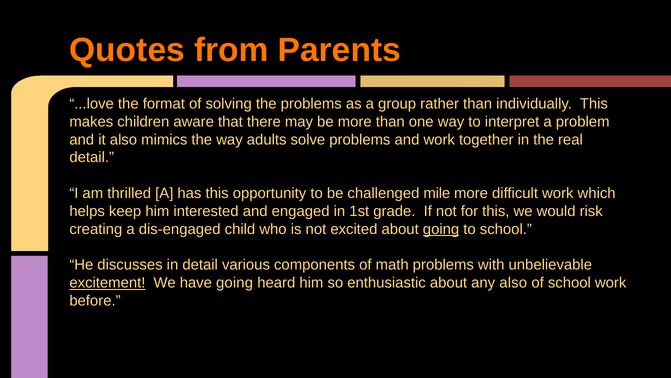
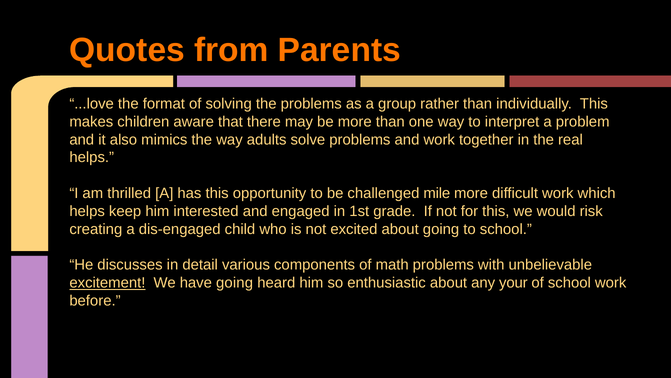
detail: detail -> helps (92, 157)
going underline: present -> none (441, 229)
any also: also -> your (513, 282)
